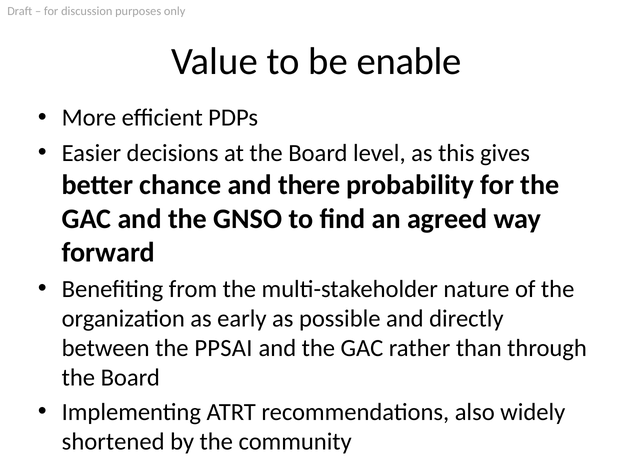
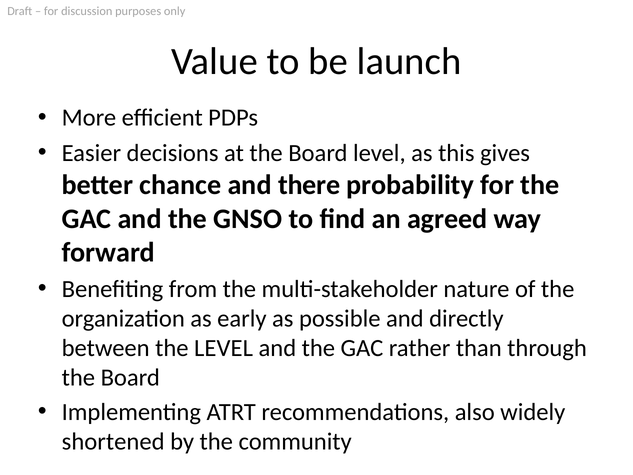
enable: enable -> launch (409, 61)
the PPSAI: PPSAI -> LEVEL (224, 348)
